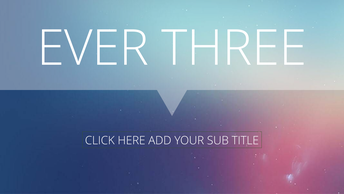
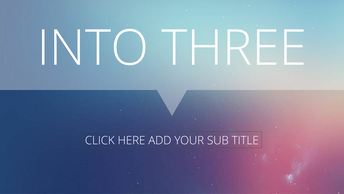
EVER: EVER -> INTO (93, 48)
